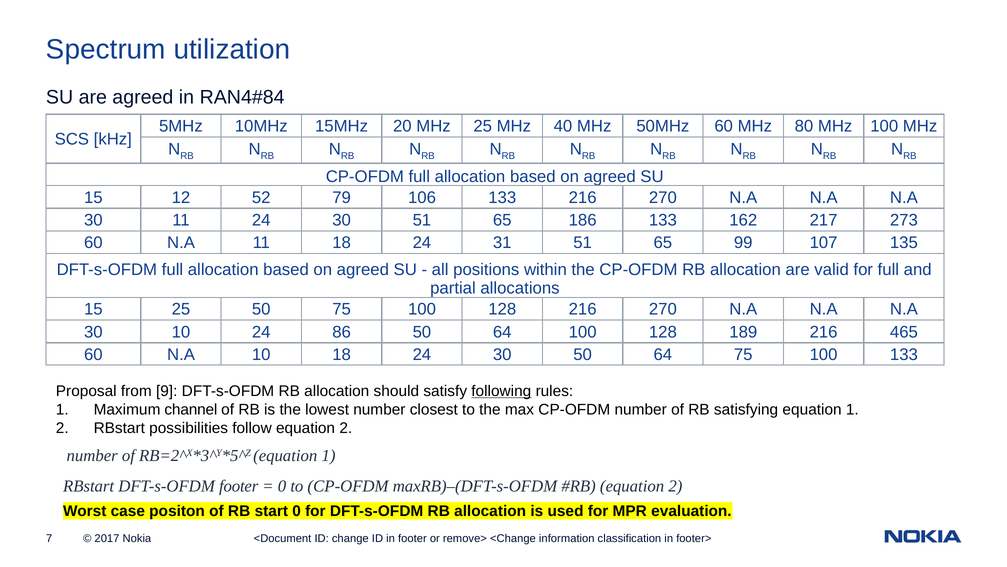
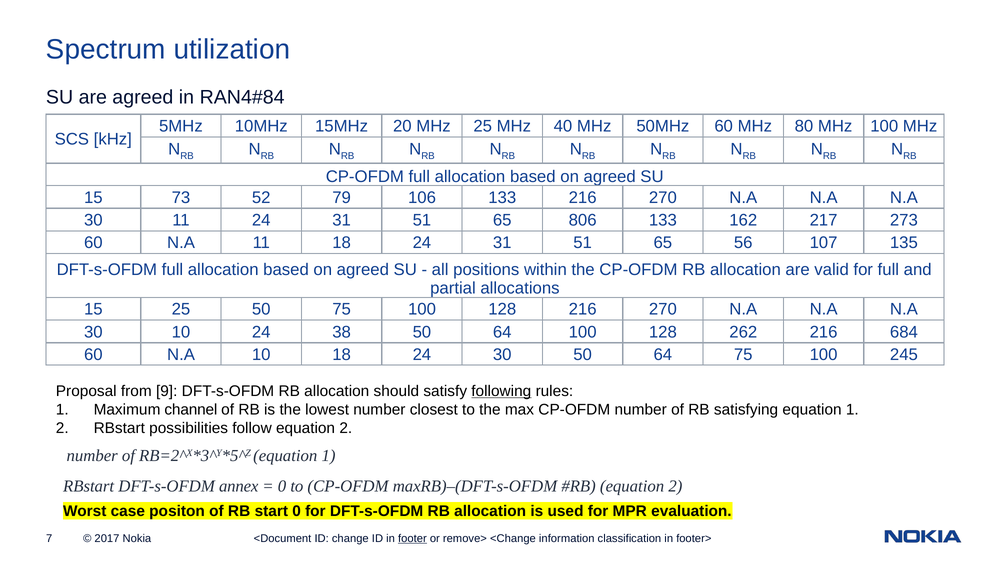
12: 12 -> 73 (181, 197)
11 24 30: 30 -> 31 (342, 220)
186: 186 -> 806 (583, 220)
99: 99 -> 56 (743, 243)
86: 86 -> 38 (342, 332)
189: 189 -> 262 (743, 332)
465: 465 -> 684 (904, 332)
100 133: 133 -> 245 (904, 354)
DFT-s-OFDM footer: footer -> annex (239, 486)
footer underline: none -> present (412, 538)
